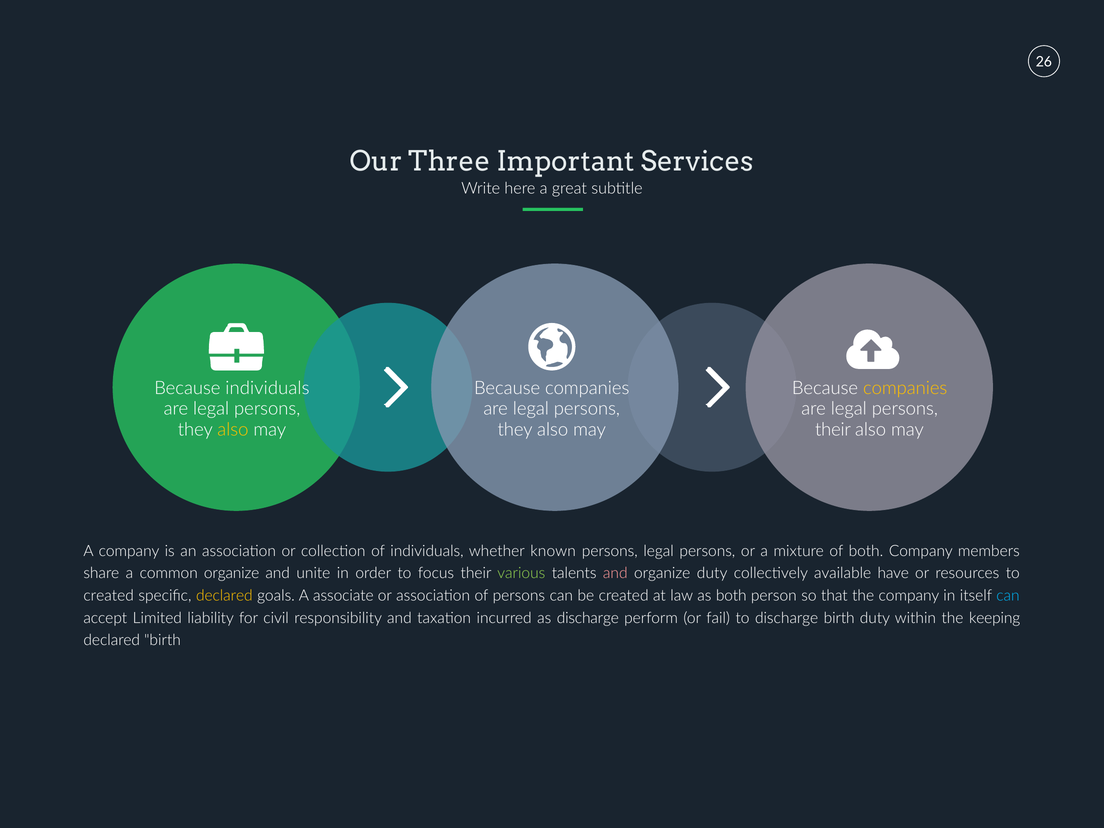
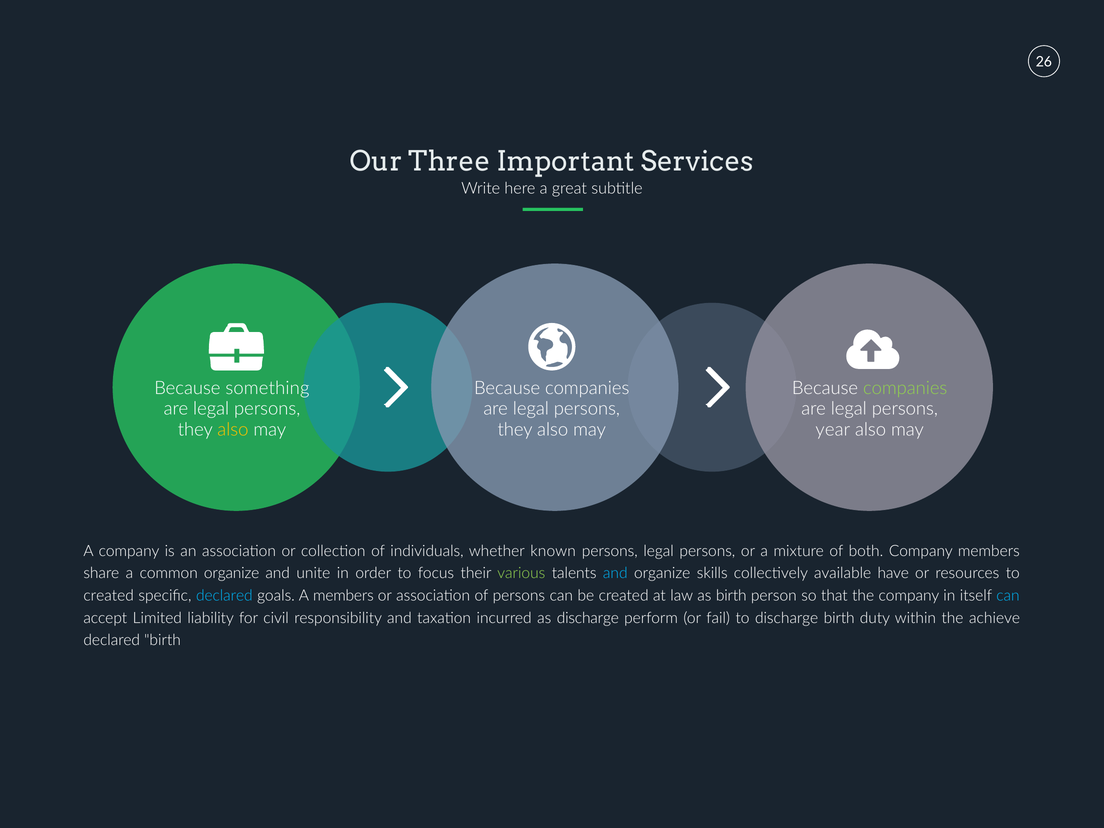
Because individuals: individuals -> something (267, 388)
companies colour: yellow -> light green (905, 388)
their: their -> year (833, 430)
and colour: pink -> light blue (615, 573)
organize duty: duty -> skills (712, 573)
declared colour: yellow -> light blue (224, 596)
A associate: associate -> members (343, 596)
as both: both -> birth (731, 596)
keeping: keeping -> achieve (995, 618)
